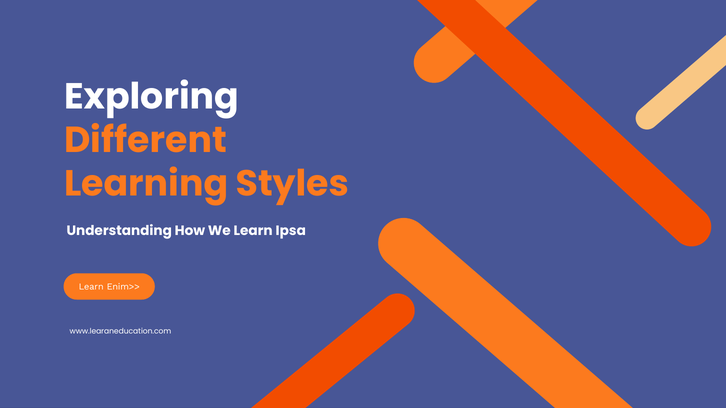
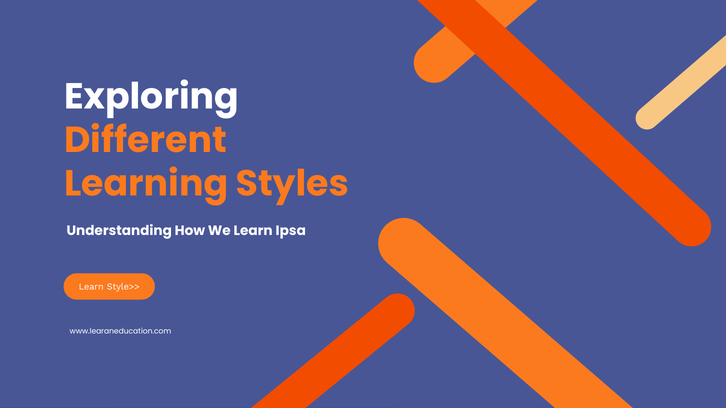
Enim>>: Enim>> -> Style>> (123, 287)
